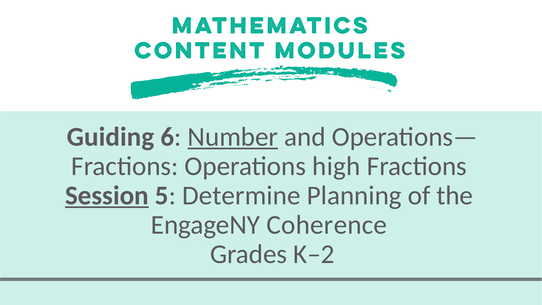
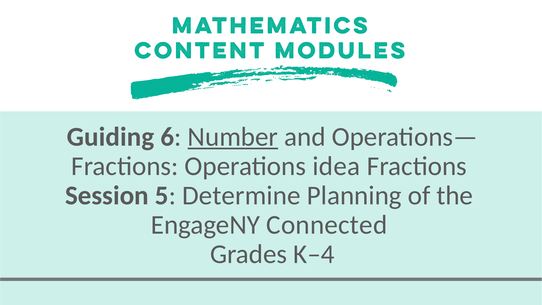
high: high -> idea (336, 166)
Session underline: present -> none (107, 195)
Coherence: Coherence -> Connected (327, 225)
K–2: K–2 -> K–4 (314, 254)
